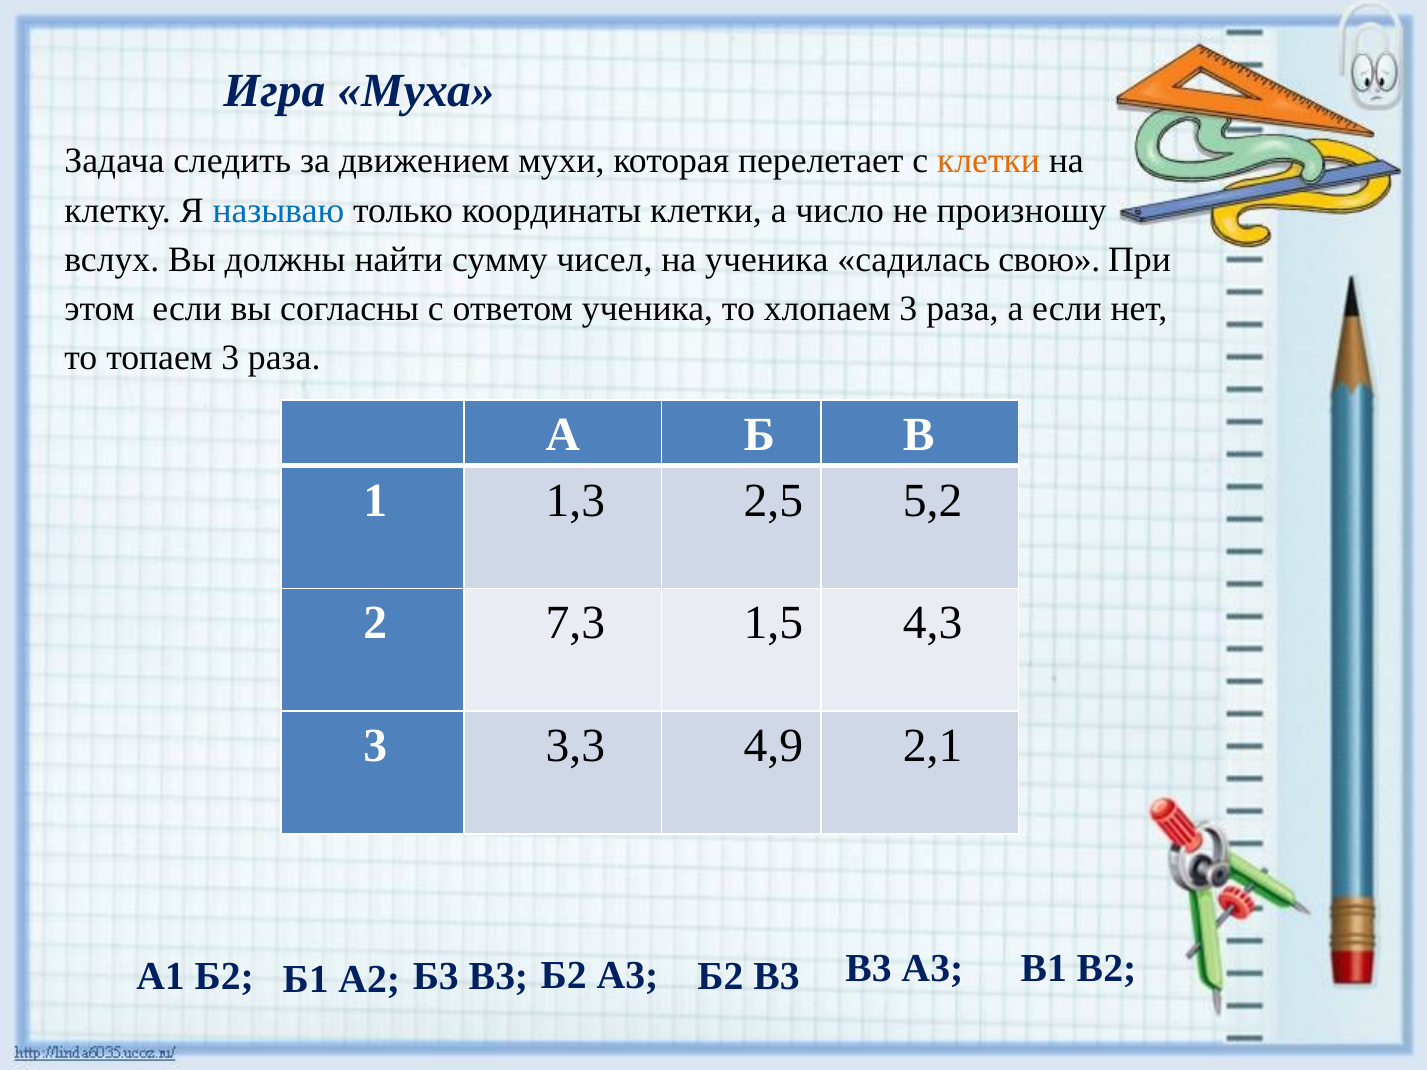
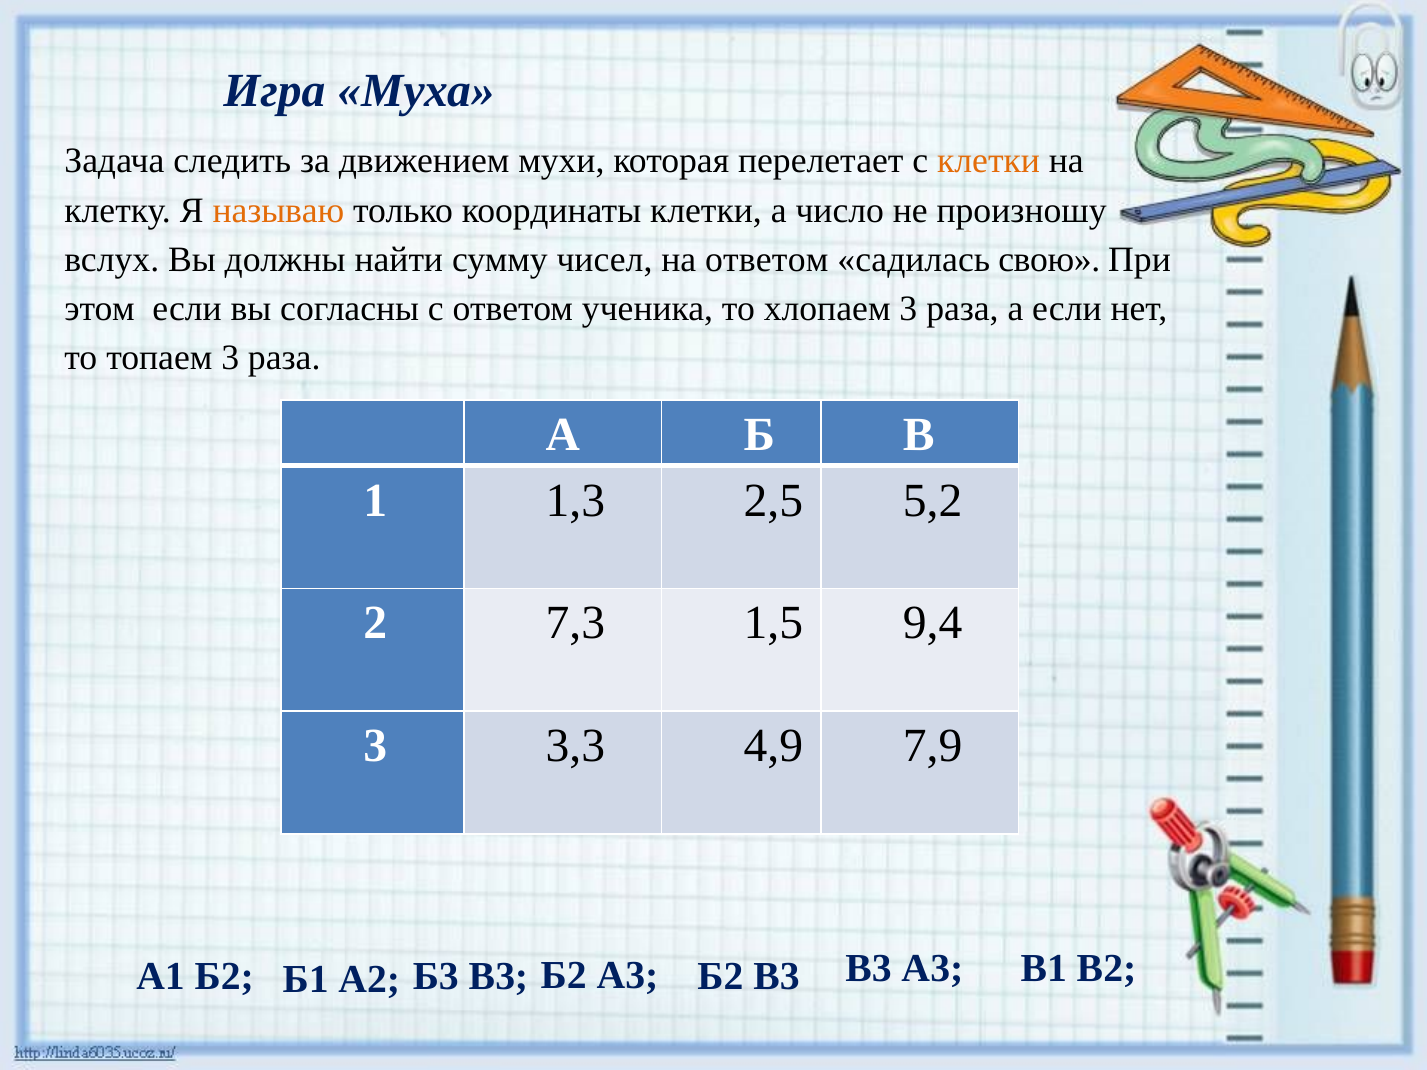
называю colour: blue -> orange (278, 210)
на ученика: ученика -> ответом (767, 260)
4,3: 4,3 -> 9,4 (933, 623)
2,1: 2,1 -> 7,9 (933, 746)
